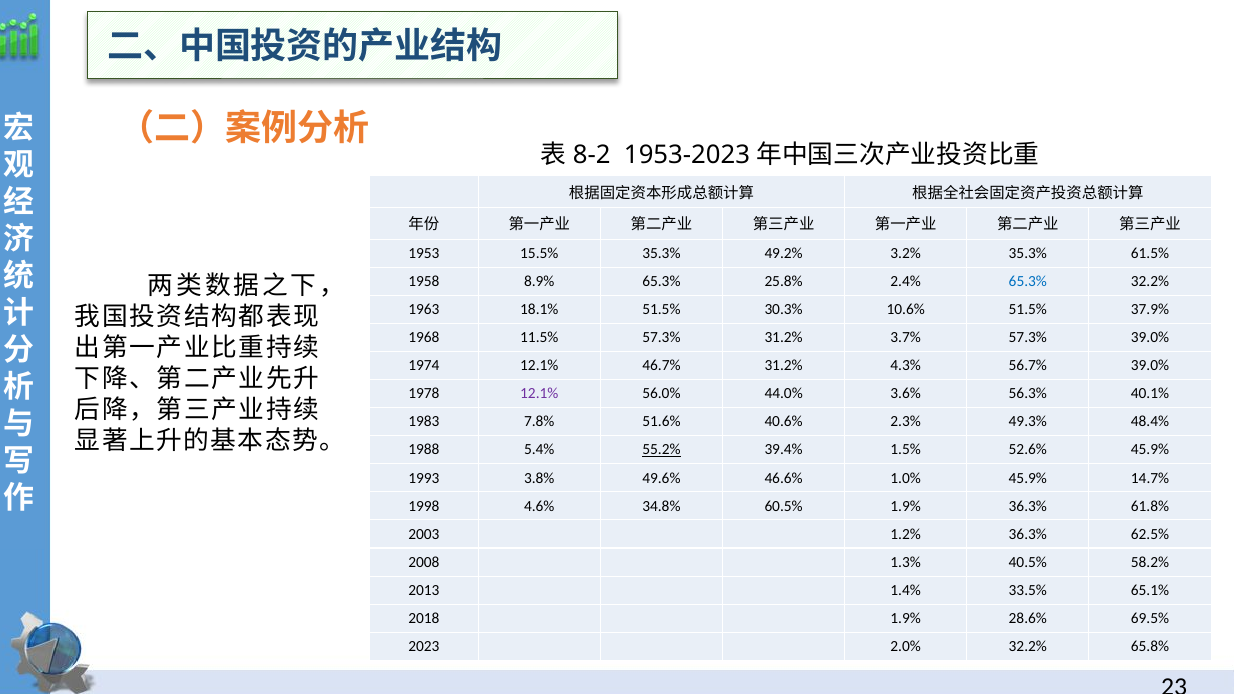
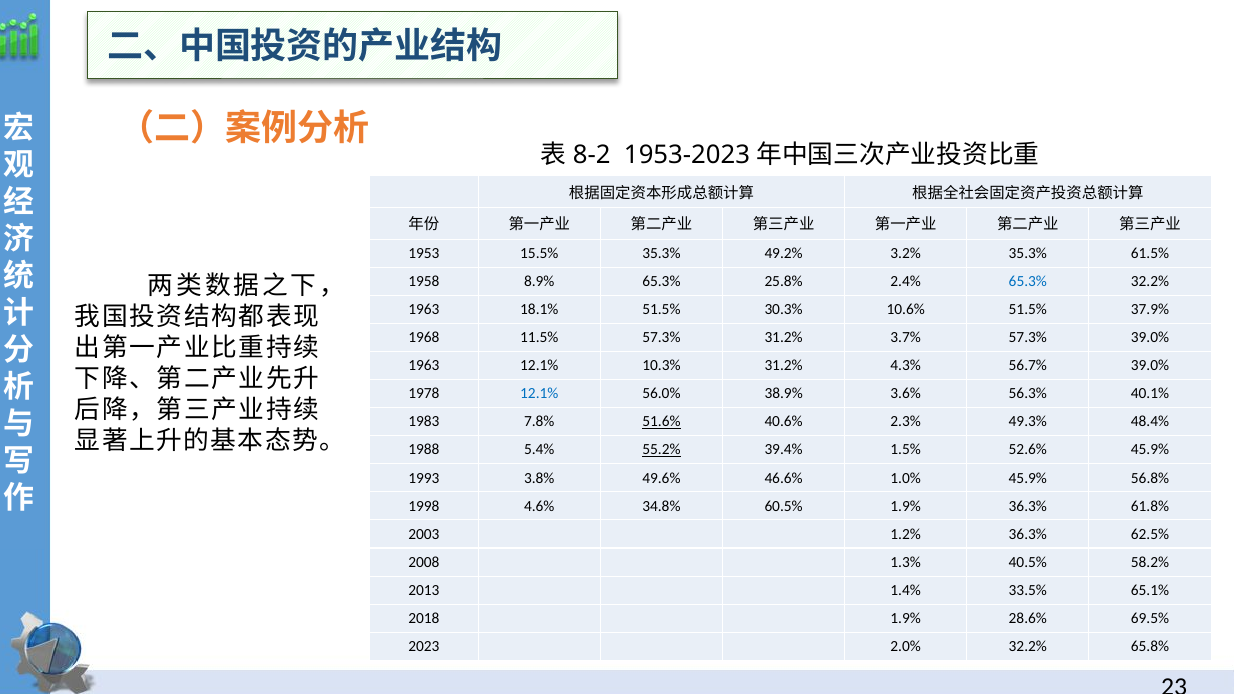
1974: 1974 -> 1963 (424, 366)
46.7%: 46.7% -> 10.3% (661, 366)
12.1% colour: purple -> blue (539, 394)
44.0%: 44.0% -> 38.9% (784, 394)
51.6% underline: none -> present (661, 422)
14.7%: 14.7% -> 56.8% (1150, 478)
